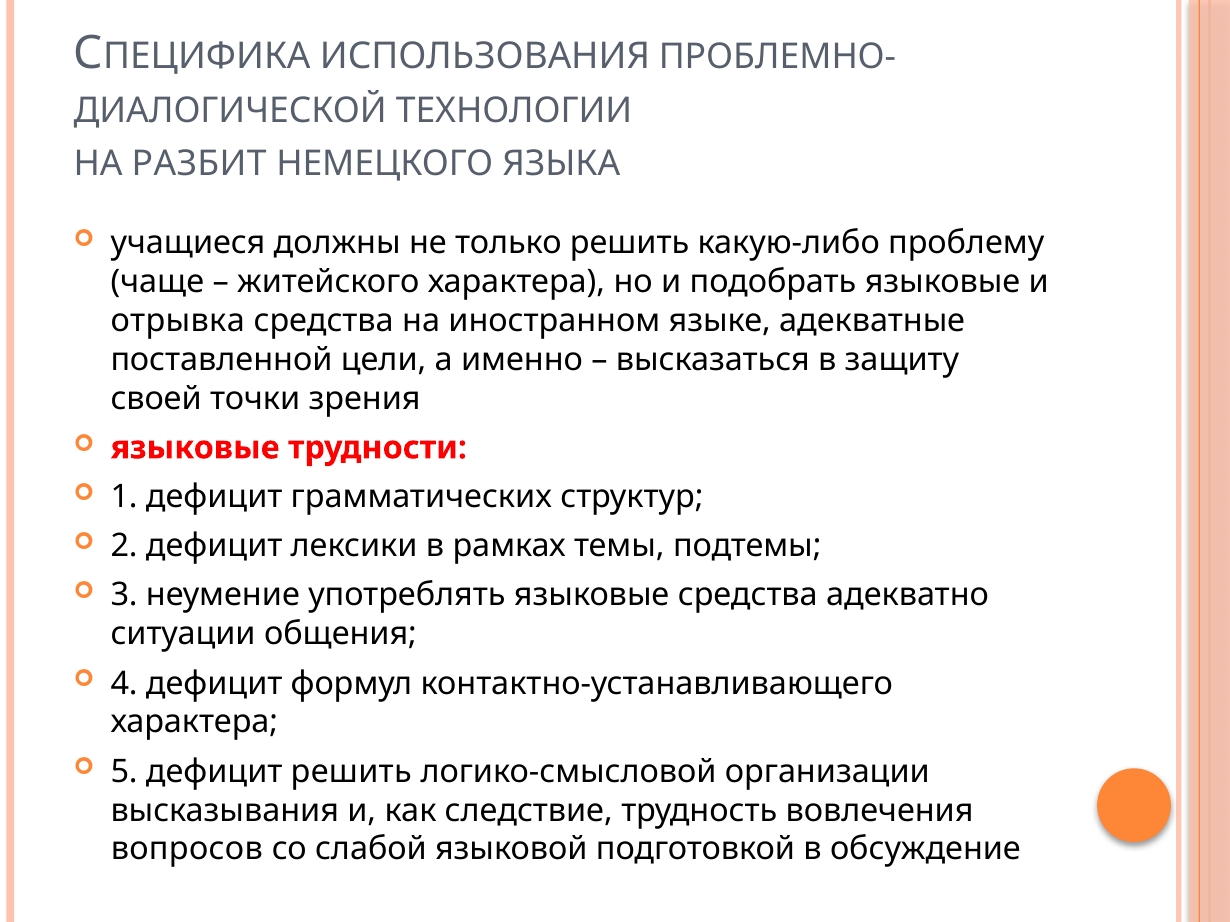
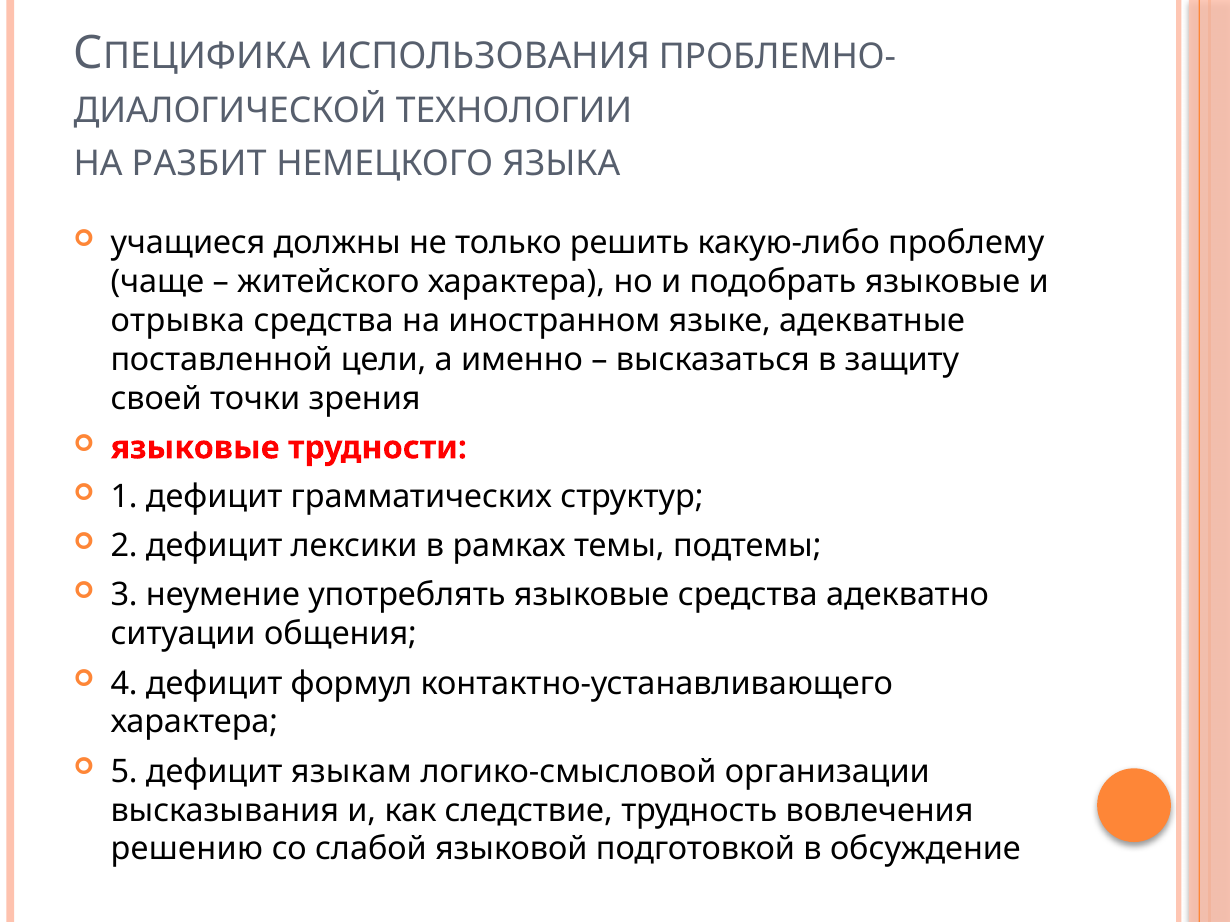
дефицит решить: решить -> языкам (351, 772)
вопросов: вопросов -> решению (187, 850)
